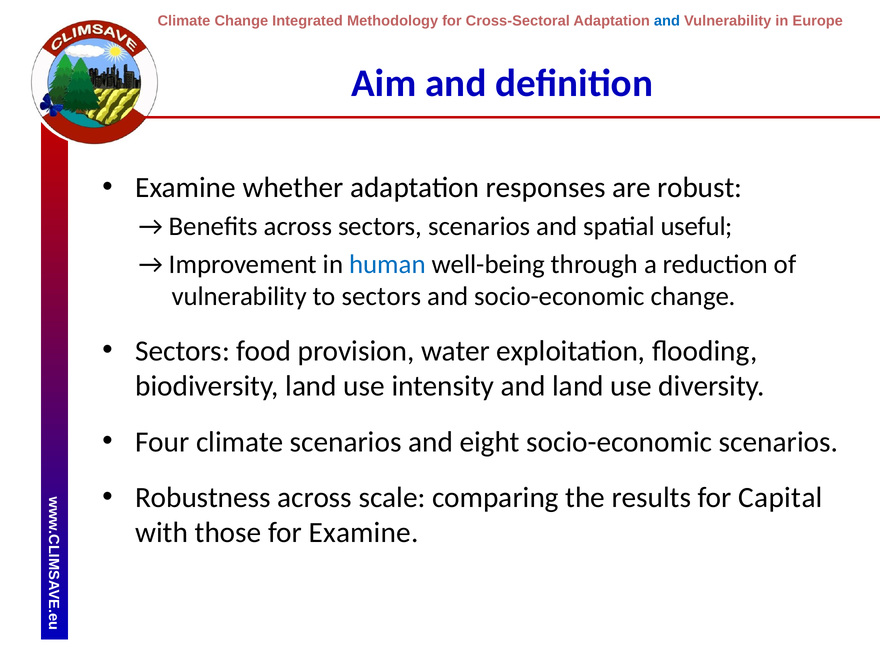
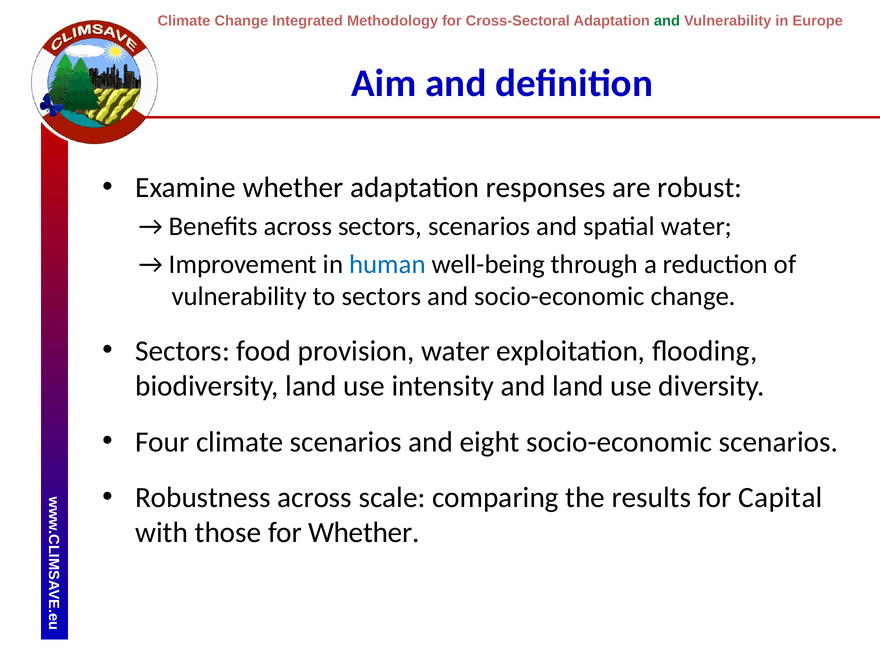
and colour: blue -> green (667, 21)
spatial useful: useful -> water (696, 227)
for Examine: Examine -> Whether (364, 533)
